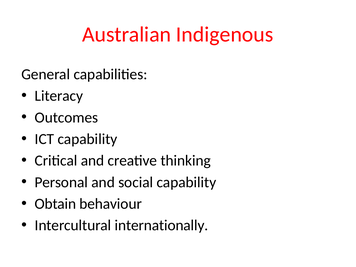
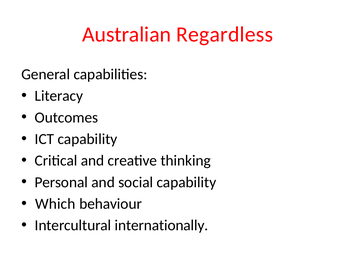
Indigenous: Indigenous -> Regardless (225, 34)
Obtain: Obtain -> Which (55, 204)
